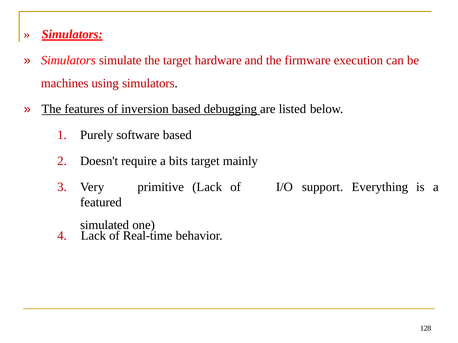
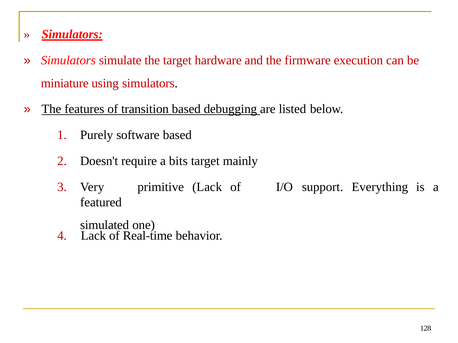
machines: machines -> miniature (65, 83)
inversion: inversion -> transition (145, 109)
